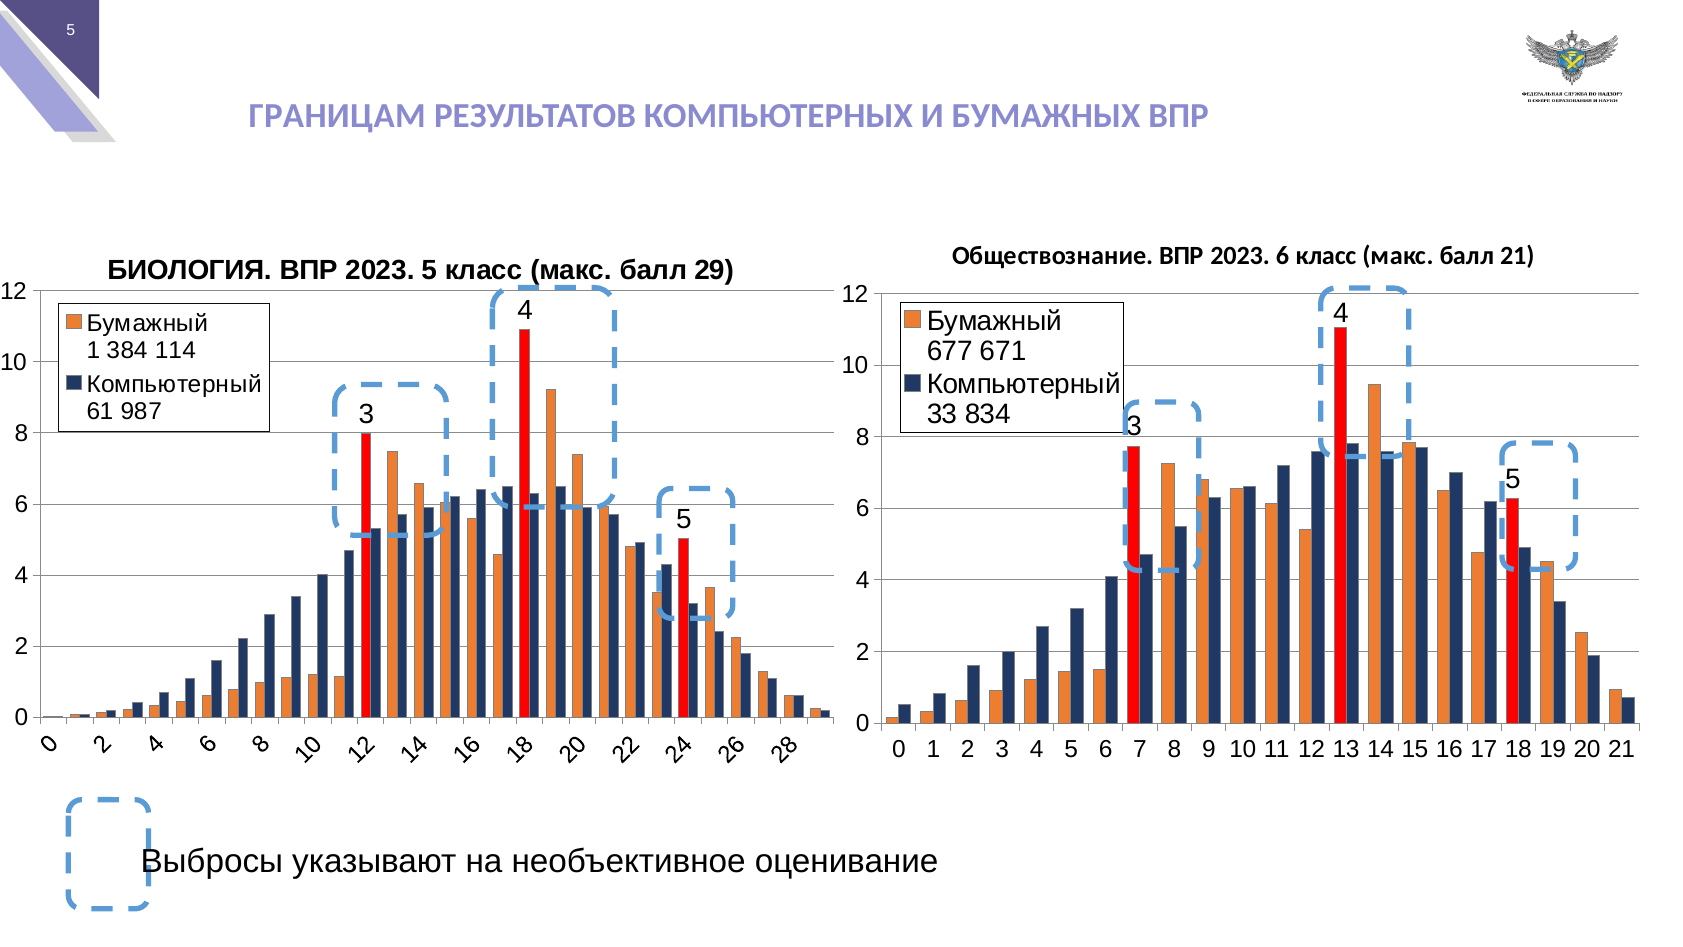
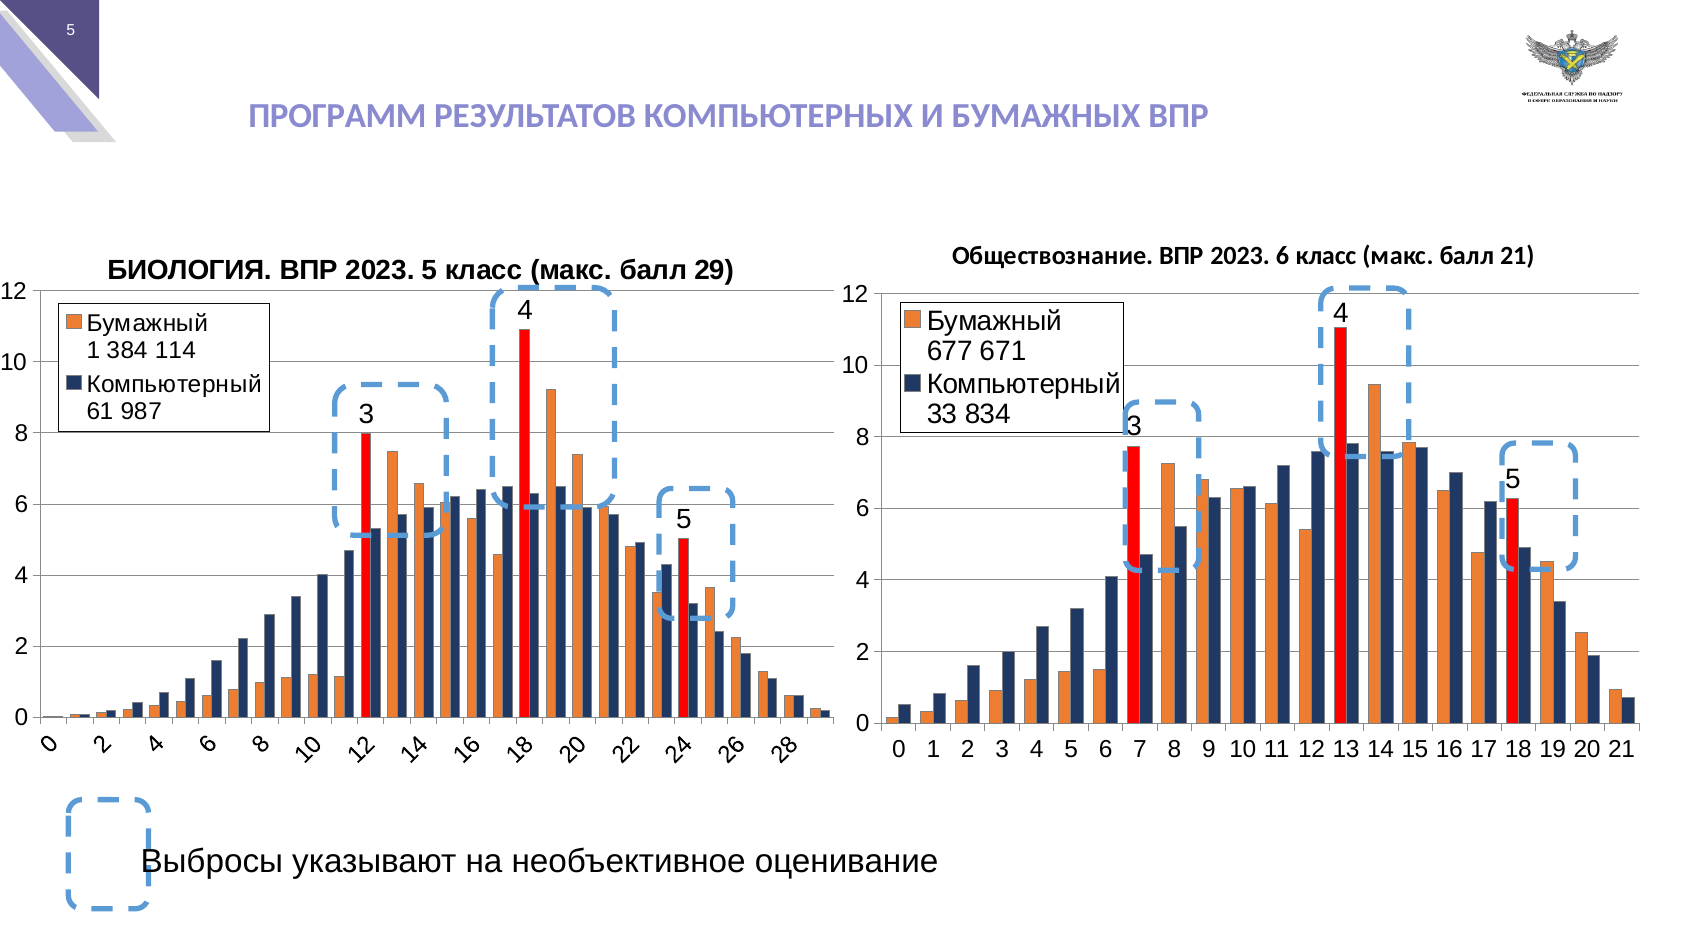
ГРАНИЦАМ: ГРАНИЦАМ -> ПРОГРАММ (337, 116)
